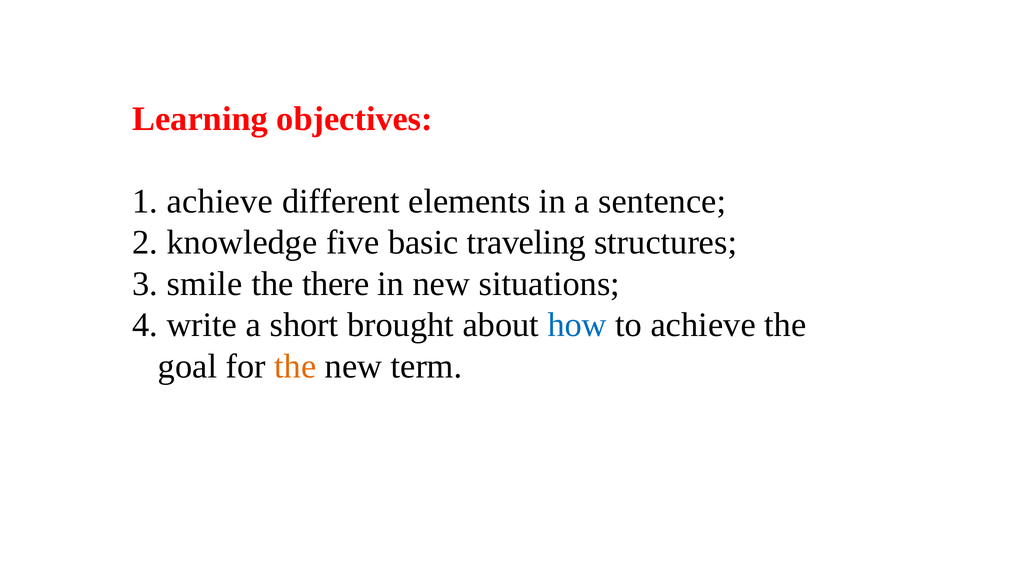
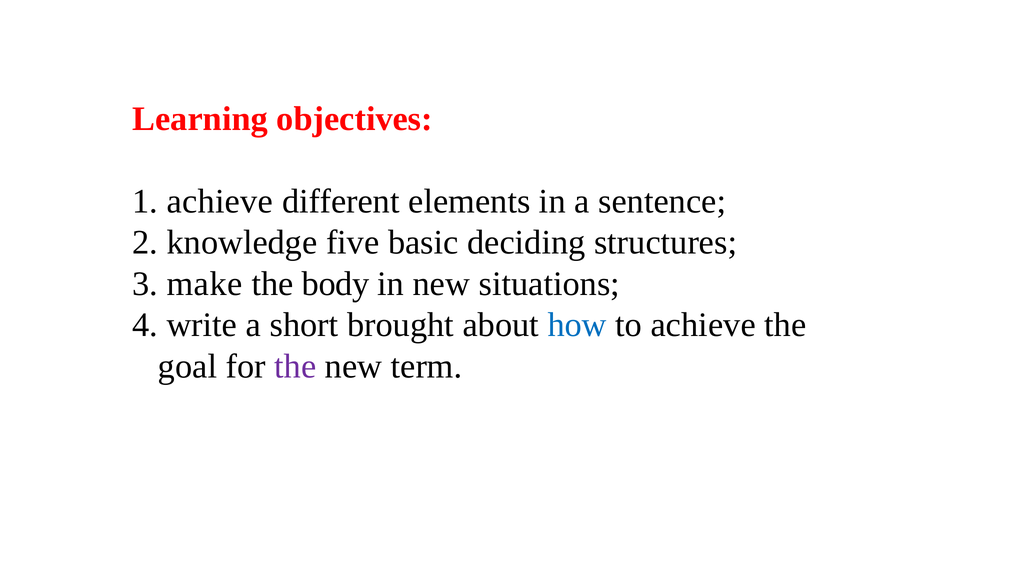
traveling: traveling -> deciding (526, 243)
smile: smile -> make (205, 284)
there: there -> body (336, 284)
the colour: orange -> purple (295, 366)
